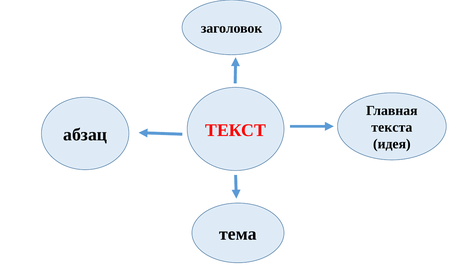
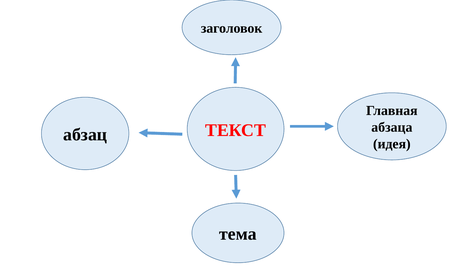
текста: текста -> абзаца (392, 127)
